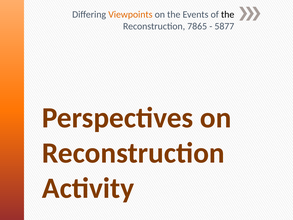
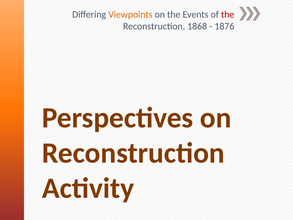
the colour: black -> red (228, 14)
7865: 7865 -> 1868 (197, 26)
5877: 5877 -> 1876 (224, 26)
